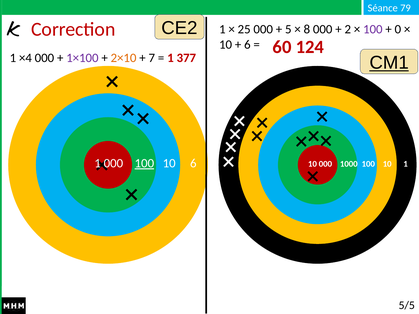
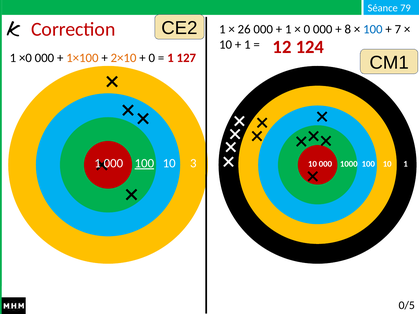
25: 25 -> 26 (244, 29)
5: 5 -> 1 (288, 29)
8: 8 -> 0 (307, 29)
2: 2 -> 8 (348, 29)
100 colour: purple -> blue (373, 29)
0: 0 -> 7 (398, 29)
6: 6 -> 1 (247, 45)
60: 60 -> 12 (282, 47)
×4: ×4 -> ×0 (25, 58)
1×100 colour: purple -> orange (82, 58)
7: 7 -> 0 (152, 58)
377: 377 -> 127 (186, 58)
CM1 underline: present -> none (389, 63)
10 6: 6 -> 3 (193, 163)
5/5: 5/5 -> 0/5 (407, 306)
